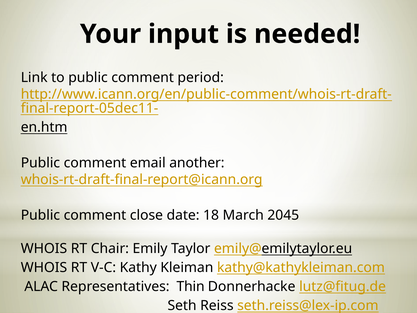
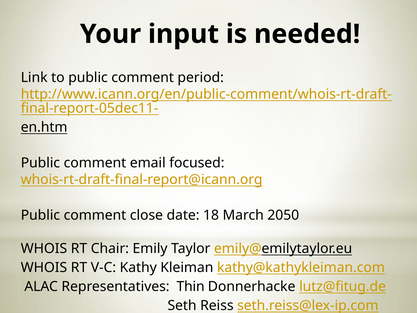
another: another -> focused (197, 163)
2045: 2045 -> 2050 (283, 215)
